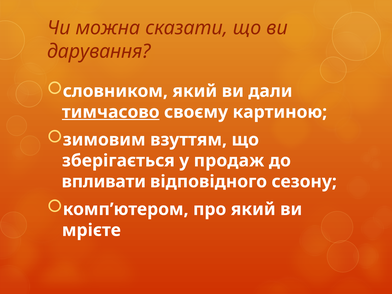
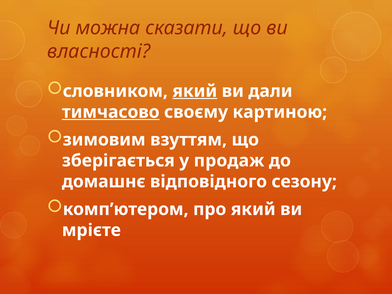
дарування: дарування -> власності (99, 51)
який underline: none -> present (195, 91)
впливати: впливати -> домашнє (104, 182)
